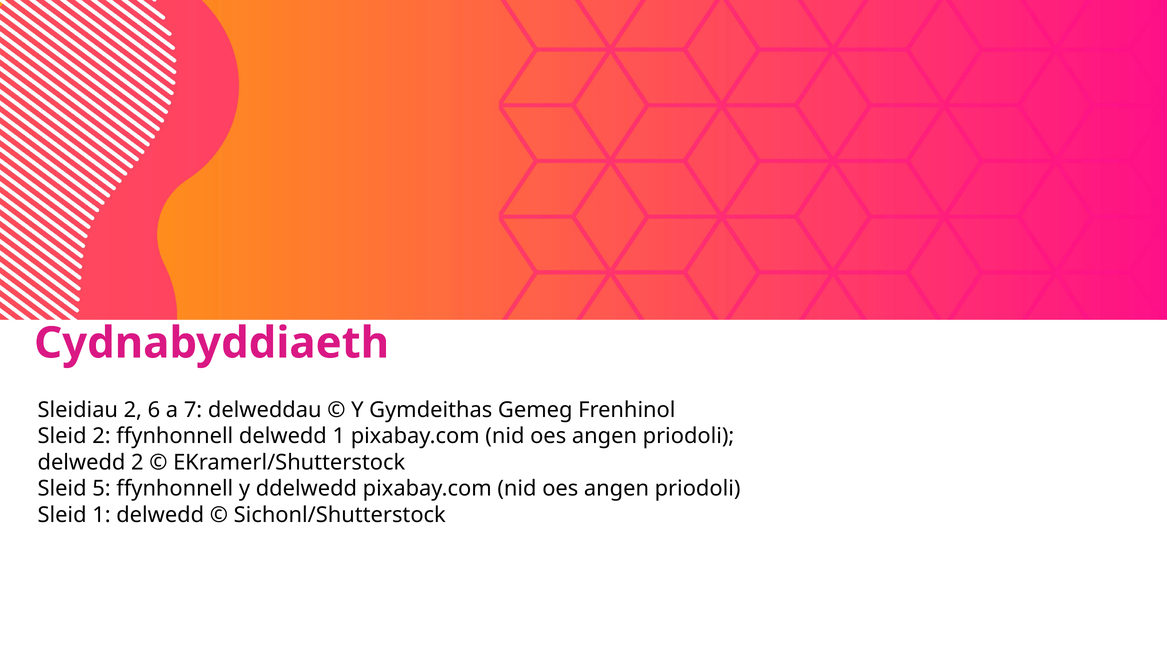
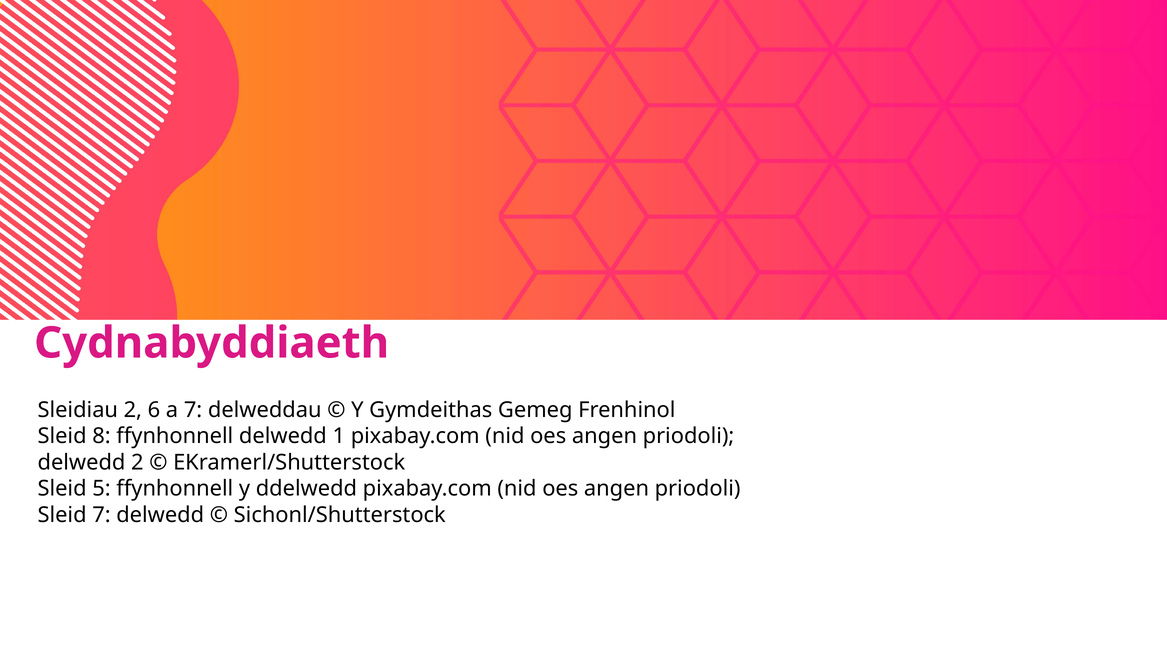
Sleid 2: 2 -> 8 (101, 436)
Sleid 1: 1 -> 7 (101, 515)
